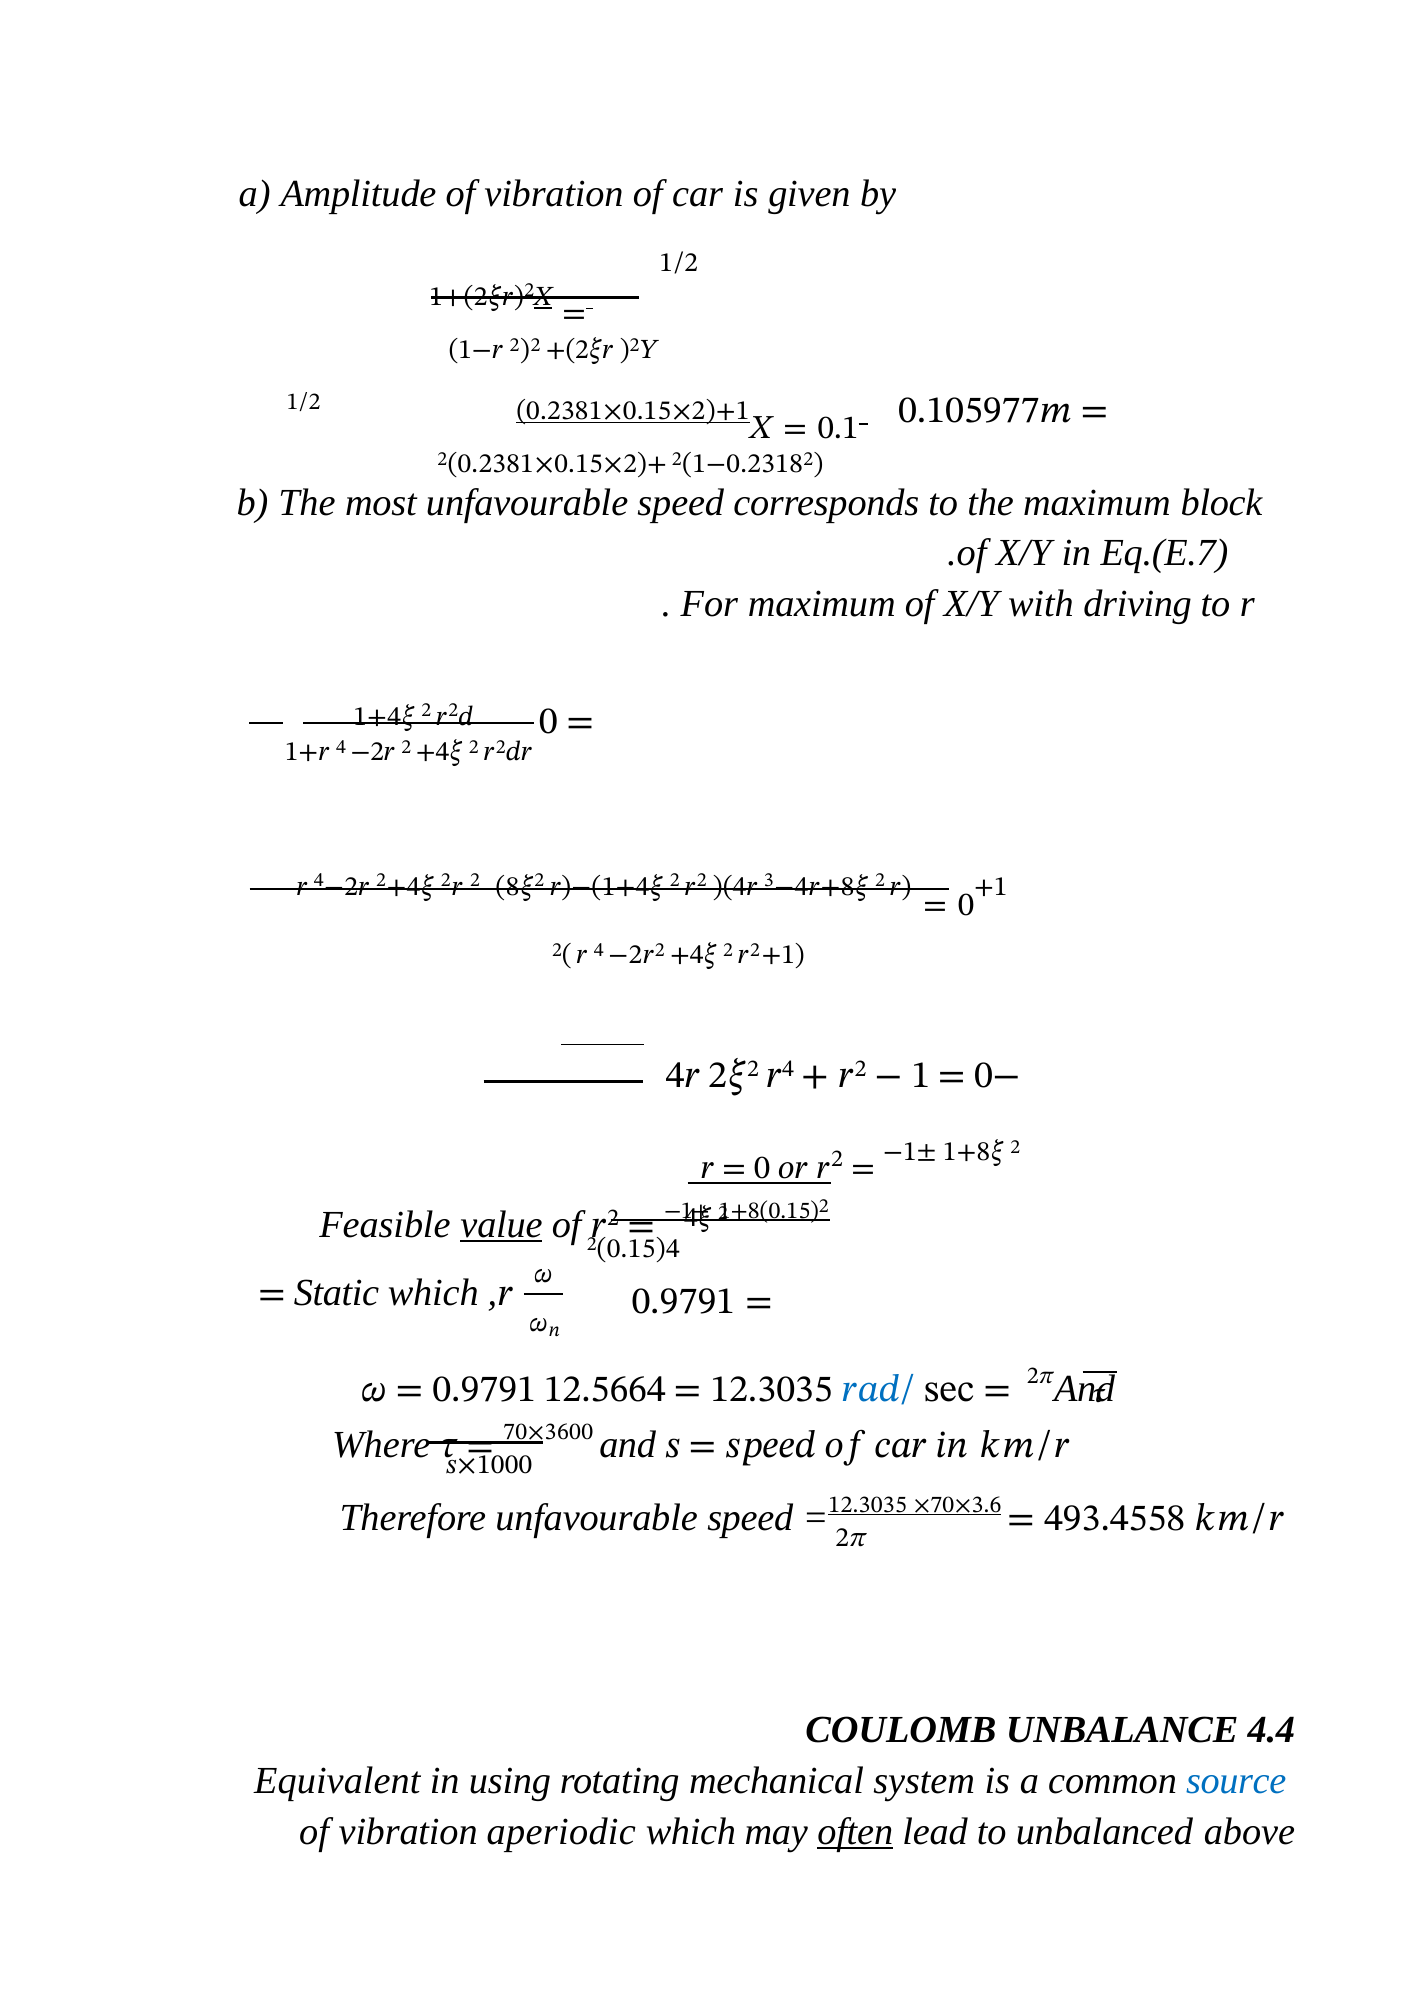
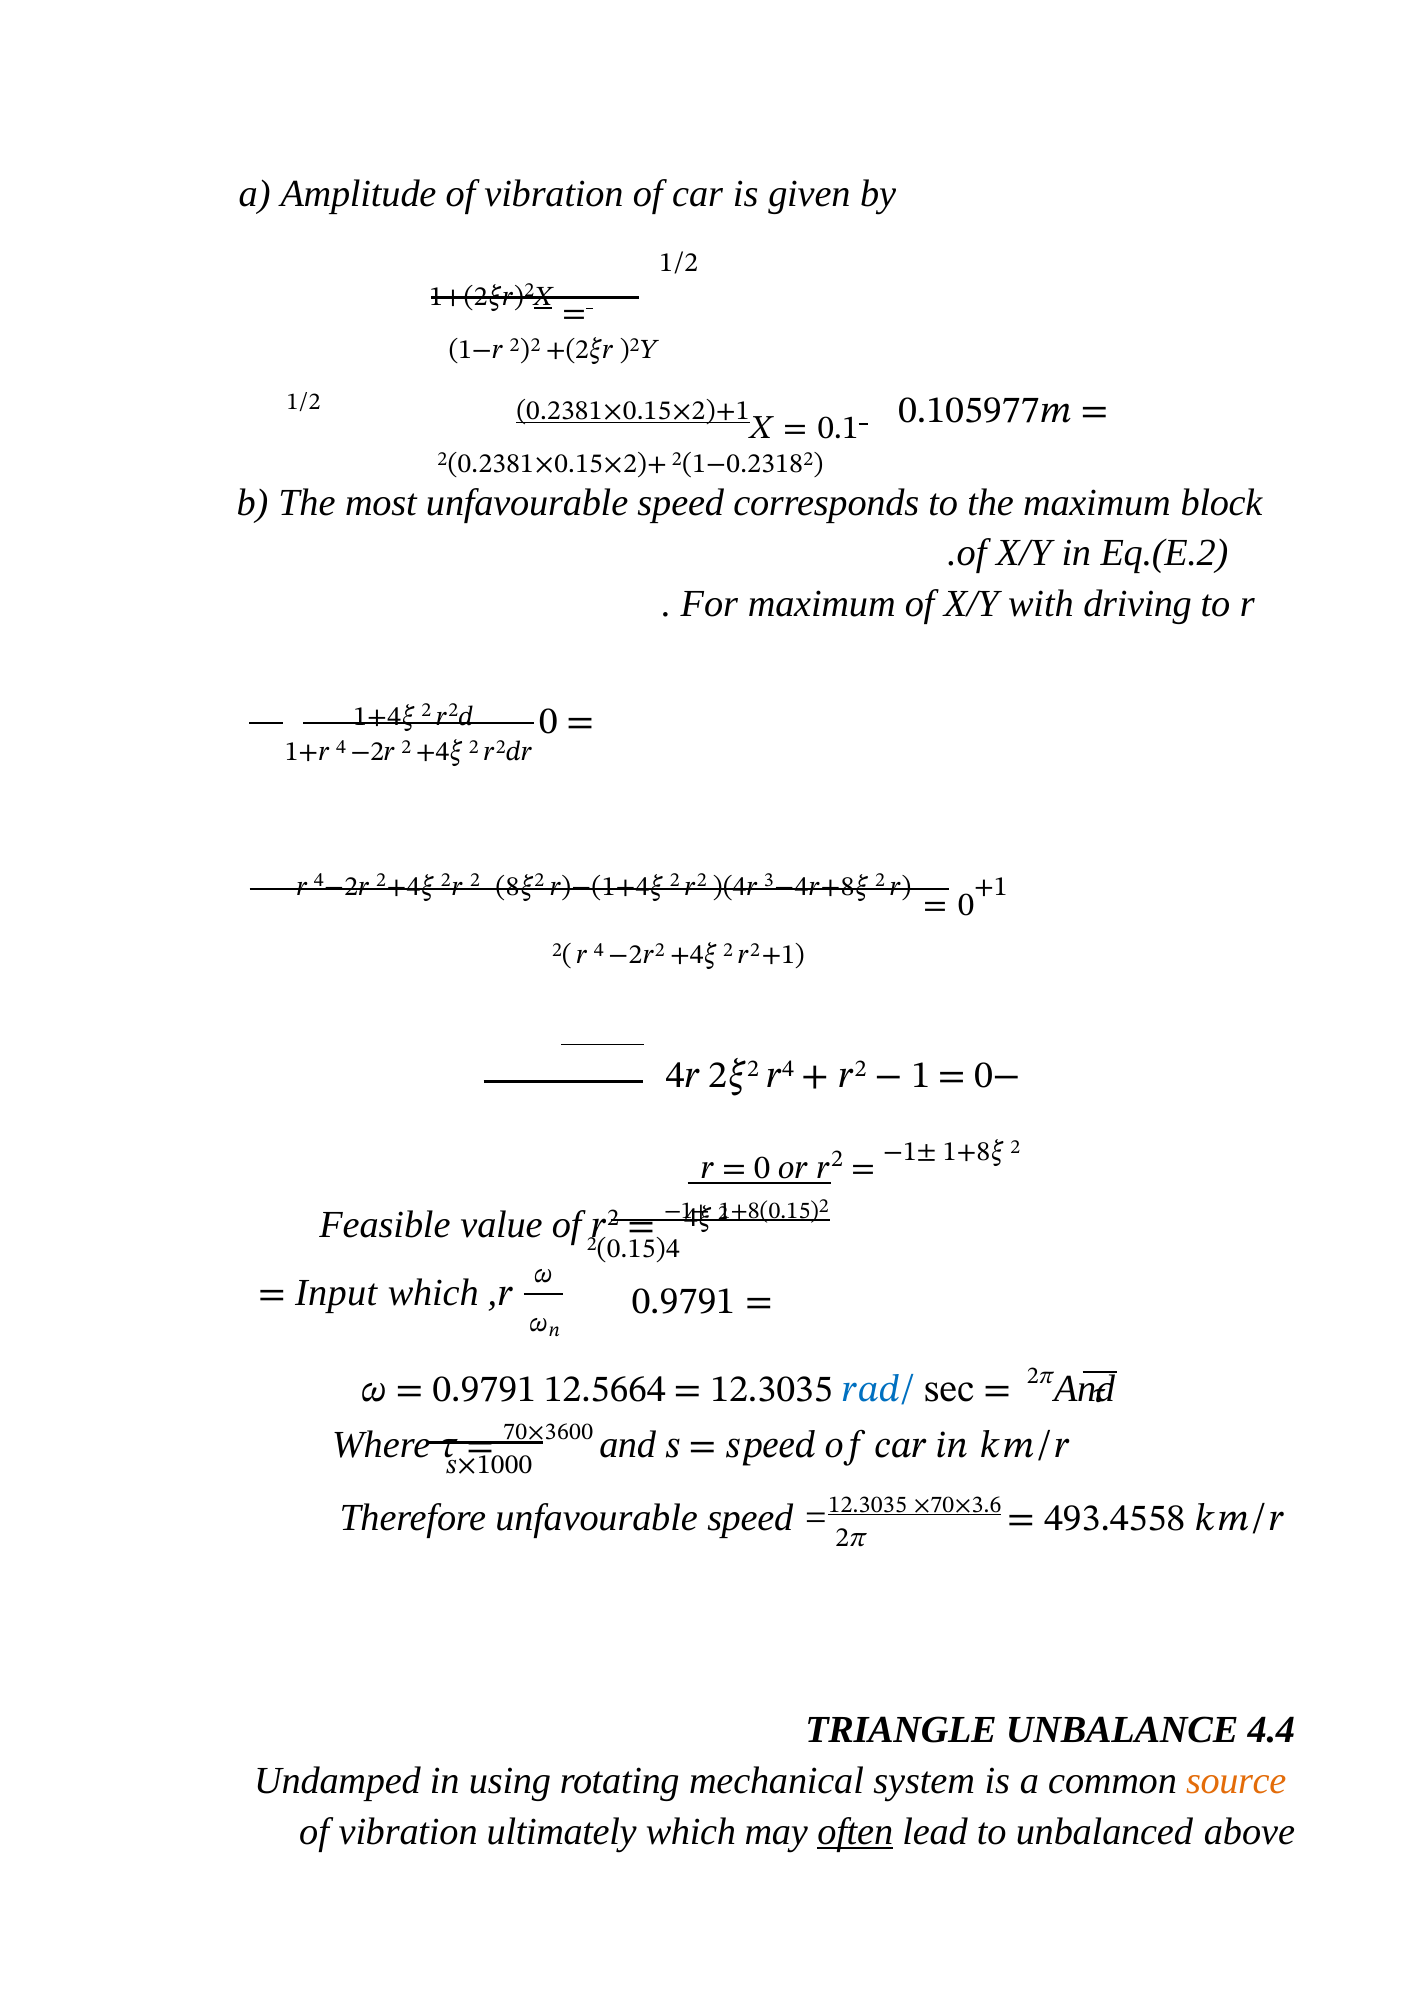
Eq.(E.7: Eq.(E.7 -> Eq.(E.2 (1164, 553)
value underline: present -> none (502, 1225)
Static: Static -> Input (336, 1293)
COULOMB: COULOMB -> TRIANGLE (901, 1730)
Equivalent: Equivalent -> Undamped (337, 1782)
source colour: blue -> orange (1236, 1782)
aperiodic: aperiodic -> ultimately (562, 1832)
